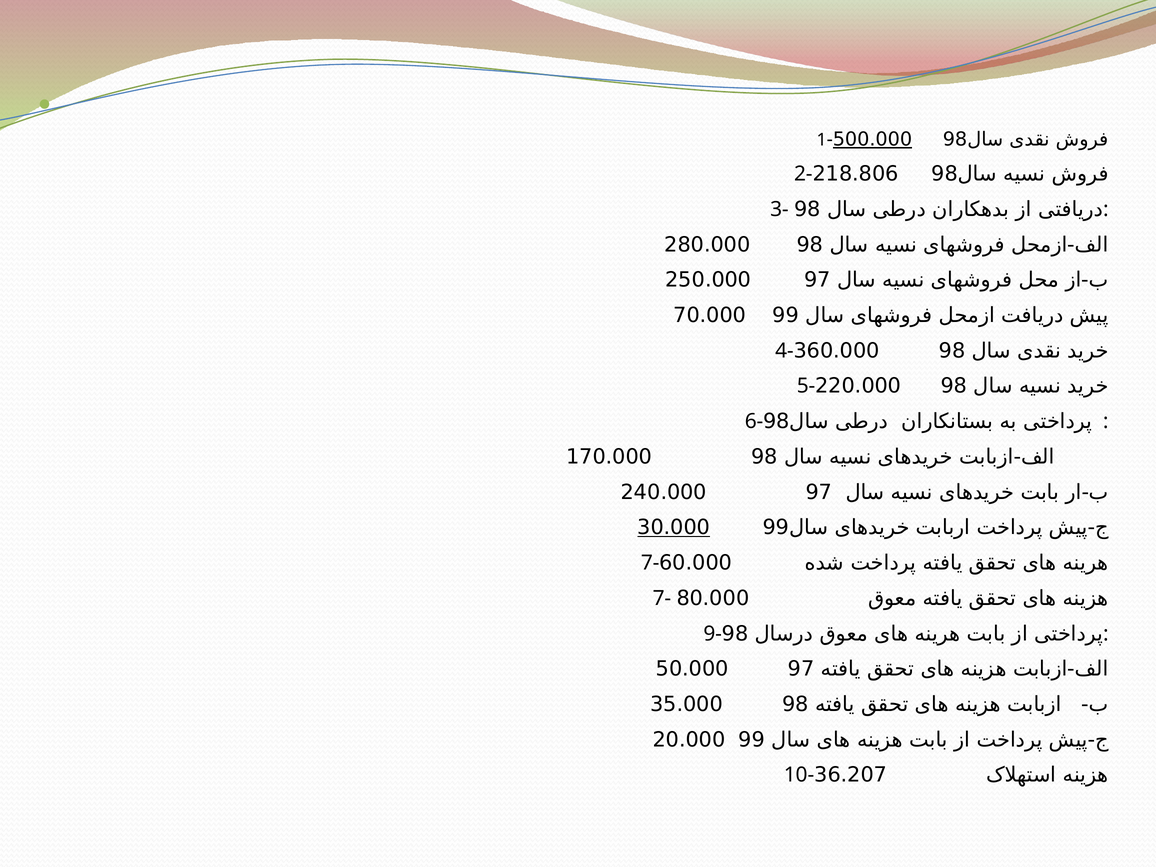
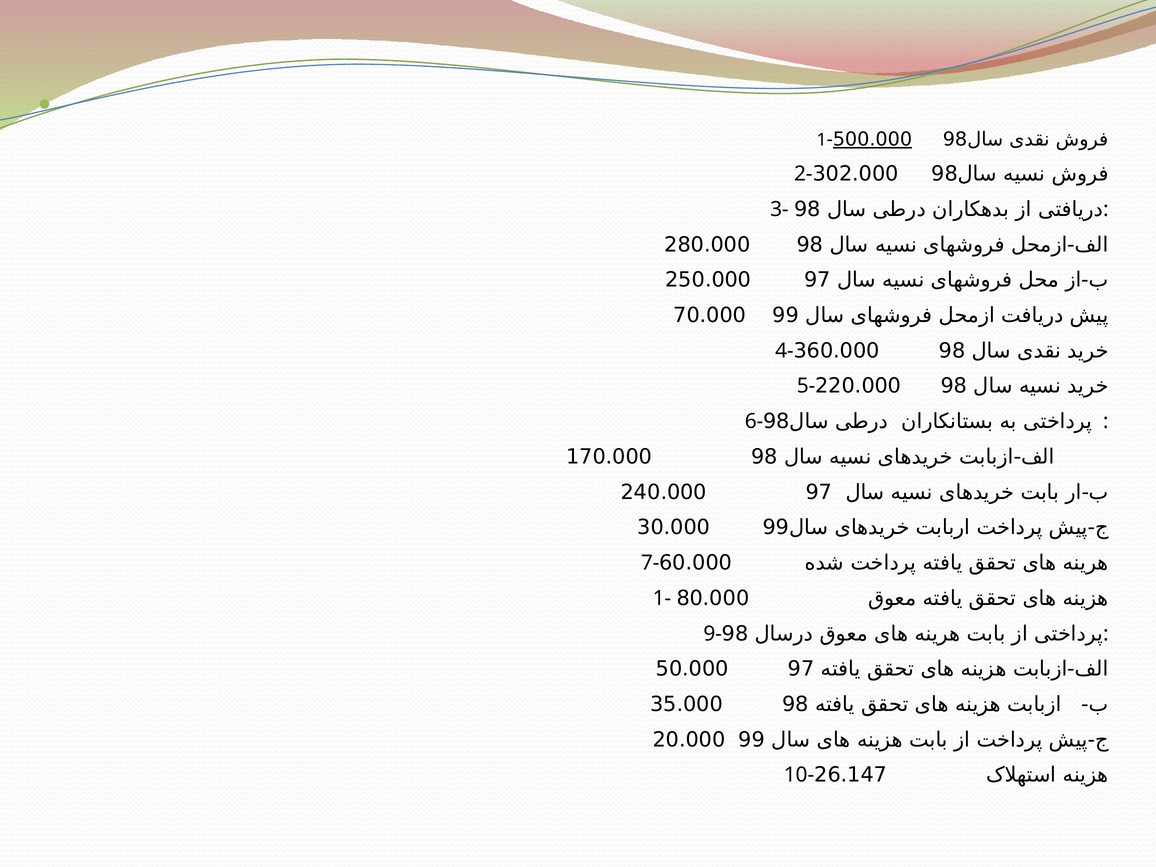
218.806: 218.806 -> 302.000 (856, 174)
30.000 underline: present -> none (674, 528)
7-: 7- -> 1- (662, 598)
36.207: 36.207 -> 26.147 (851, 775)
